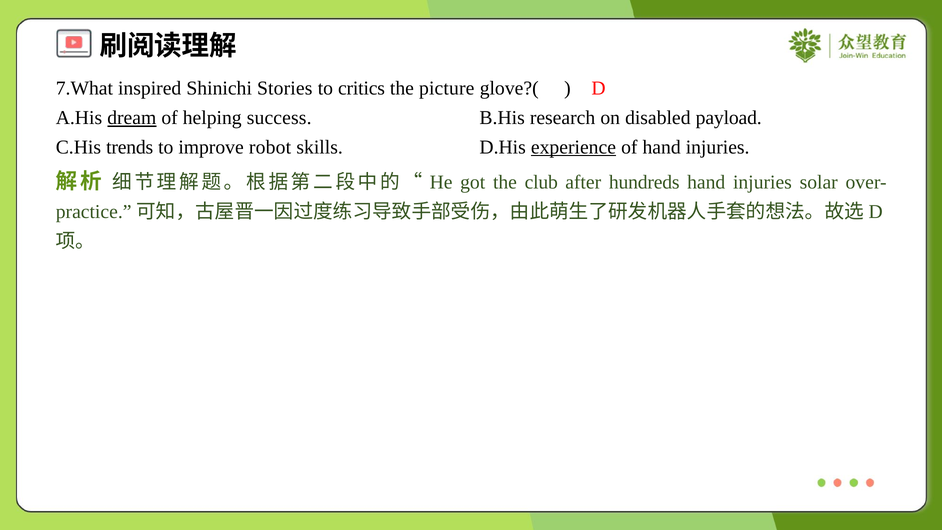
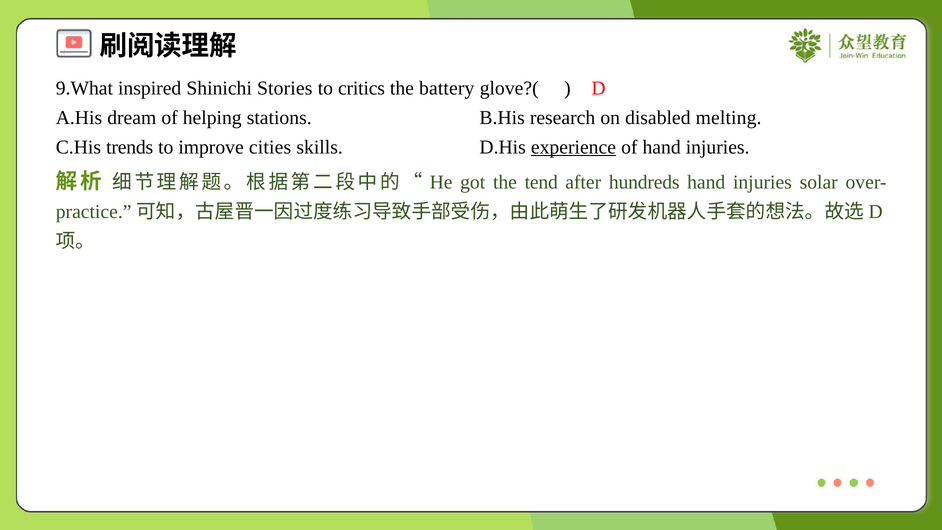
7.What: 7.What -> 9.What (84, 88)
picture: picture -> battery (447, 88)
dream underline: present -> none (132, 118)
success: success -> stations (279, 118)
payload: payload -> melting (729, 118)
robot: robot -> cities (270, 147)
club: club -> tend (541, 182)
